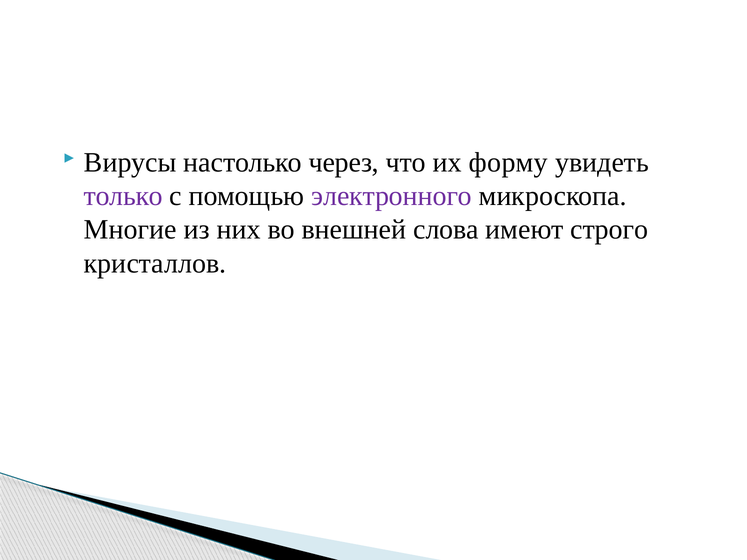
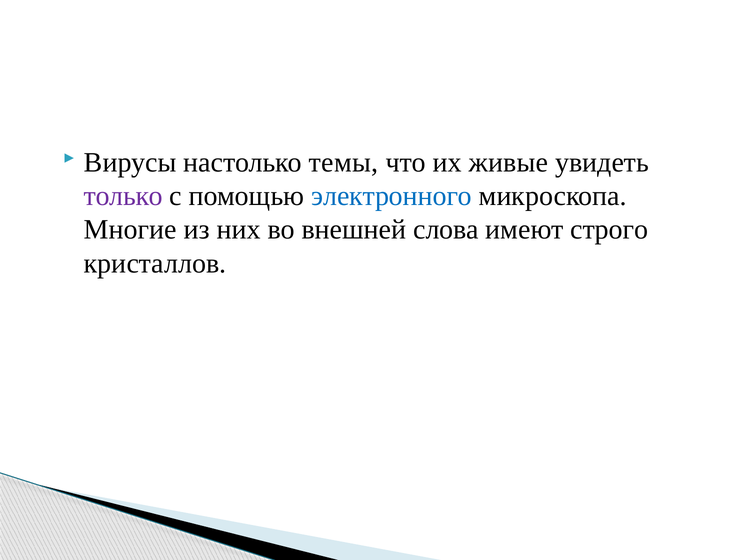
через: через -> темы (344, 163)
форму: форму -> живые (508, 163)
электронного colour: purple -> blue (392, 196)
